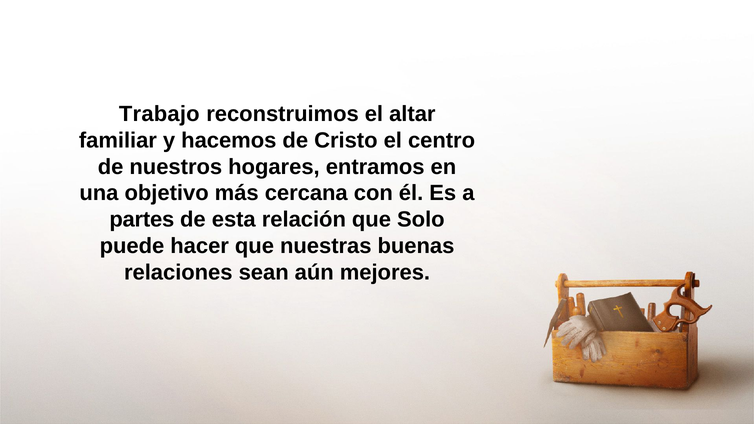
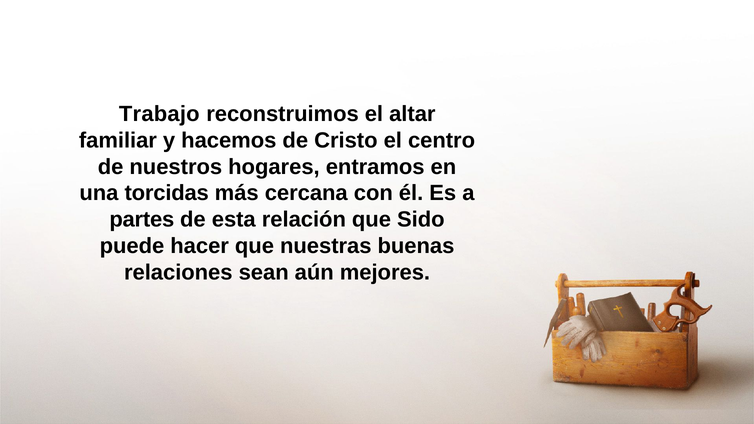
objetivo: objetivo -> torcidas (167, 193)
Solo: Solo -> Sido (421, 220)
